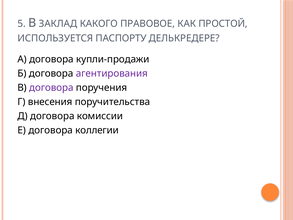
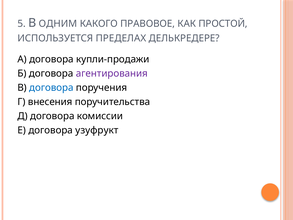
ЗАКЛАД: ЗАКЛАД -> ОДНИМ (58, 24)
ПАСПОРТУ: ПАСПОРТУ -> ПРЕДЕЛАХ (121, 38)
договора colour: purple -> blue (51, 88)
коллегии: коллегии -> узуфрукт (97, 130)
